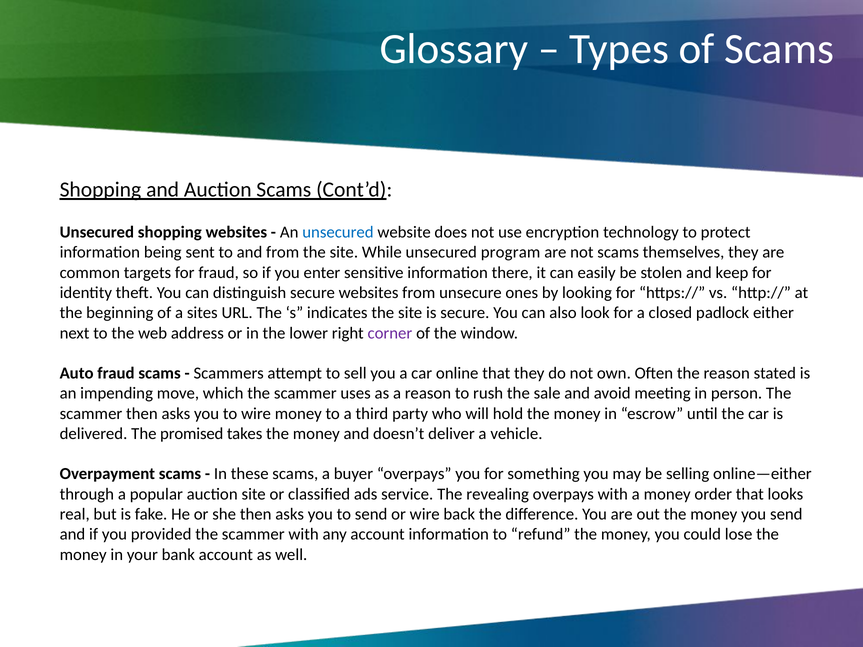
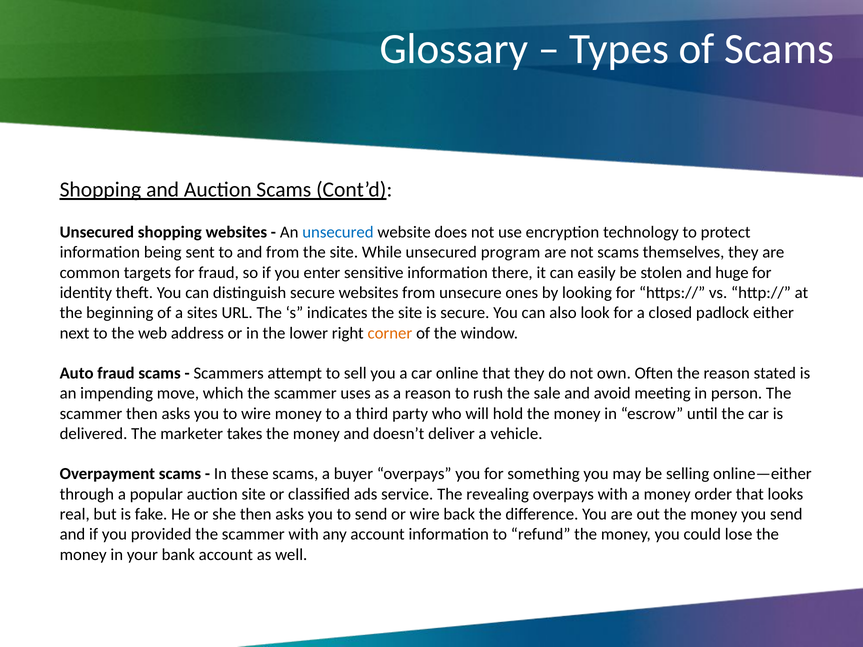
keep: keep -> huge (732, 273)
corner colour: purple -> orange (390, 333)
promised: promised -> marketer (192, 434)
